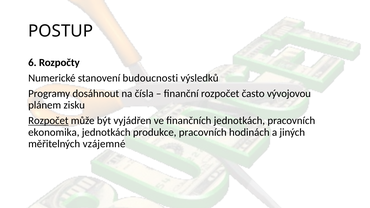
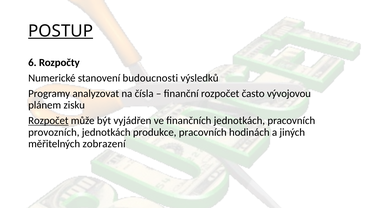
POSTUP underline: none -> present (61, 31)
dosáhnout: dosáhnout -> analyzovat (96, 94)
ekonomika: ekonomika -> provozních (54, 132)
vzájemné: vzájemné -> zobrazení (104, 144)
